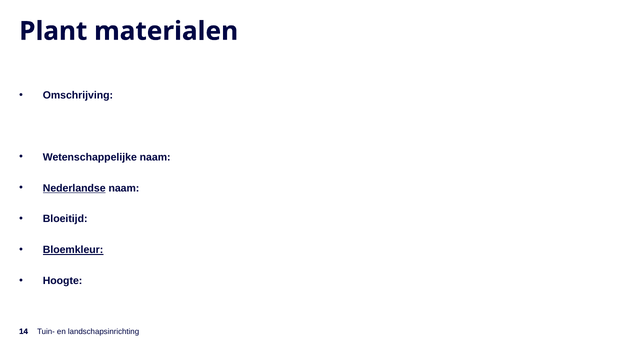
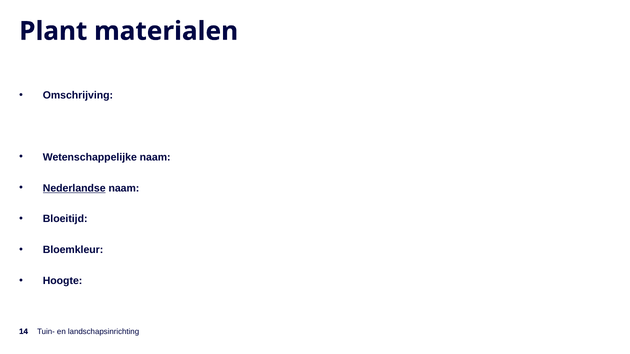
Bloemkleur underline: present -> none (73, 250)
